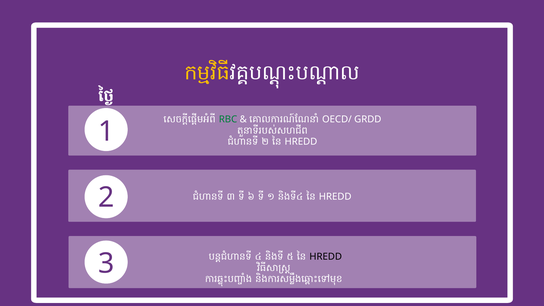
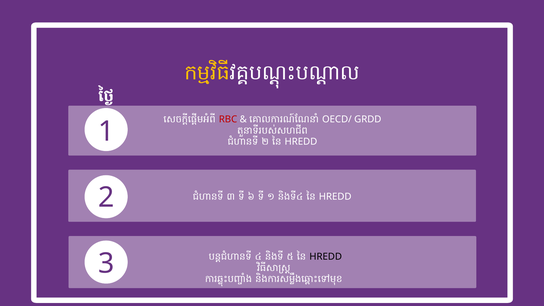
RBC colour: green -> red (228, 119)
